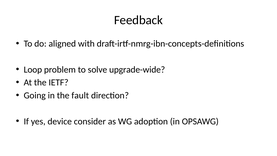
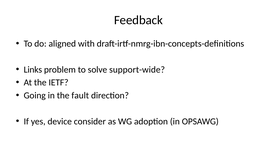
Loop: Loop -> Links (33, 69)
upgrade-wide: upgrade-wide -> support-wide (137, 69)
